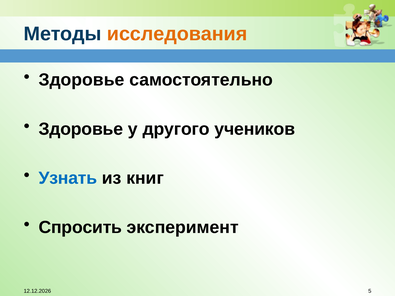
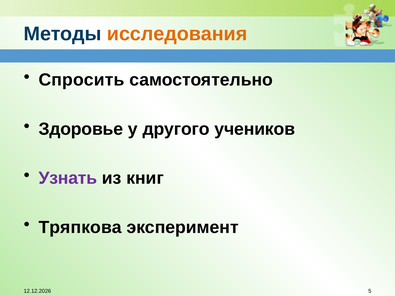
Здоровье: Здоровье -> Спросить (81, 80)
Узнать colour: blue -> purple (68, 178)
Спросить: Спросить -> Тряпкова (80, 228)
